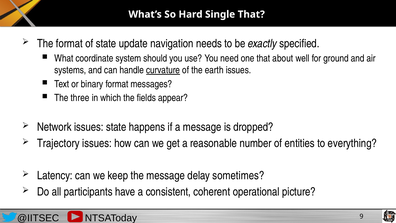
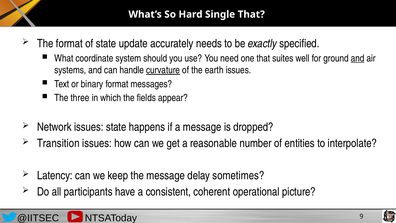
navigation: navigation -> accurately (172, 43)
about: about -> suites (283, 58)
and underline: none -> present (358, 58)
Trajectory: Trajectory -> Transition (58, 143)
everything: everything -> interpolate (352, 143)
